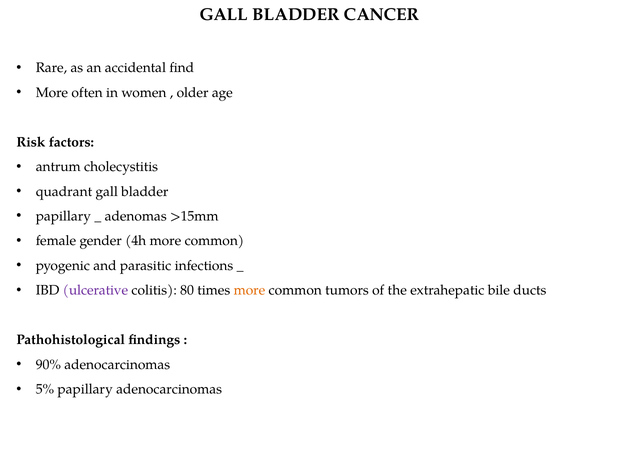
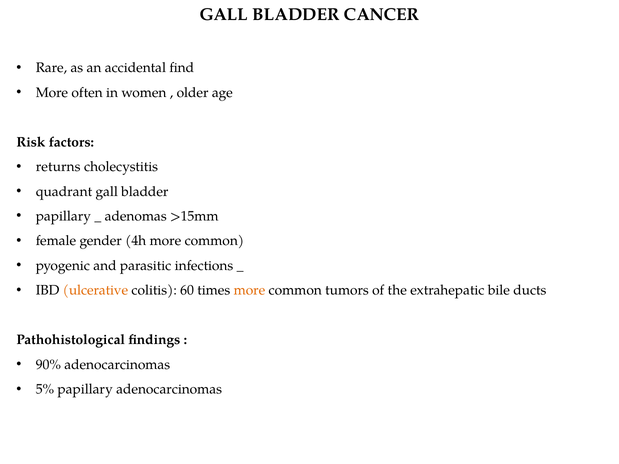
antrum: antrum -> returns (58, 167)
ulcerative colour: purple -> orange (95, 291)
80: 80 -> 60 (187, 291)
